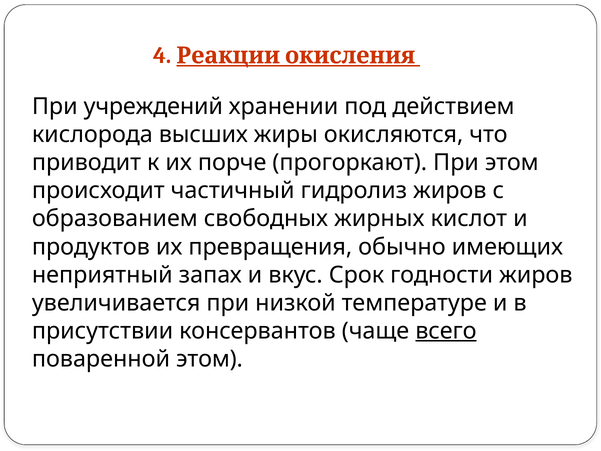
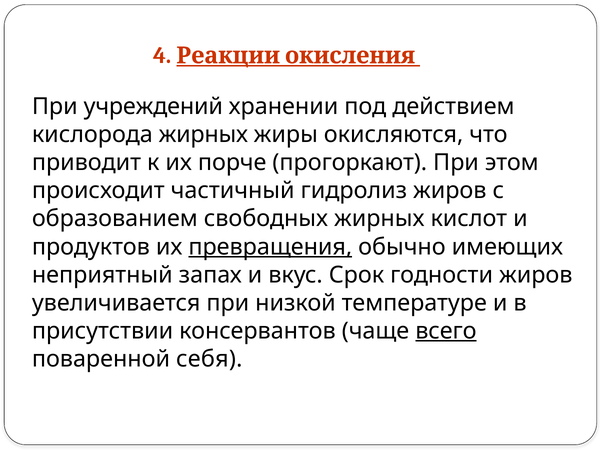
кислорода высших: высших -> жирных (203, 135)
превращения underline: none -> present (270, 247)
поваренной этом: этом -> себя (209, 359)
